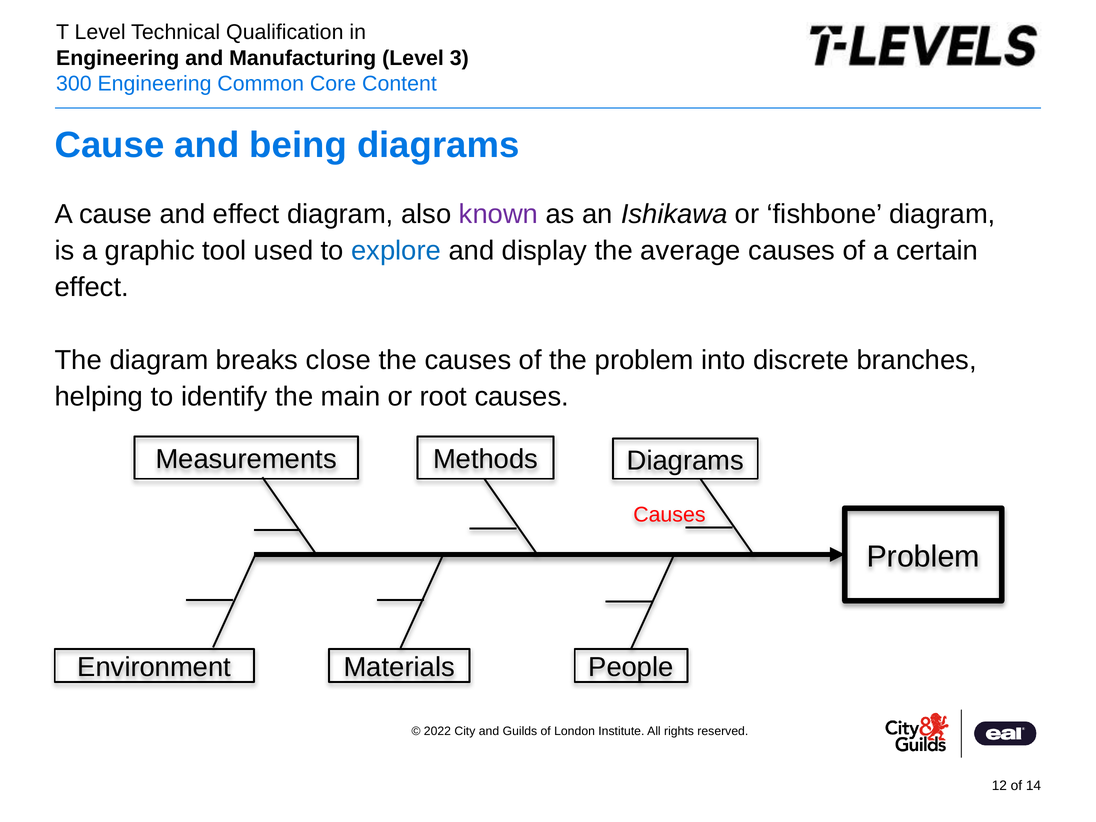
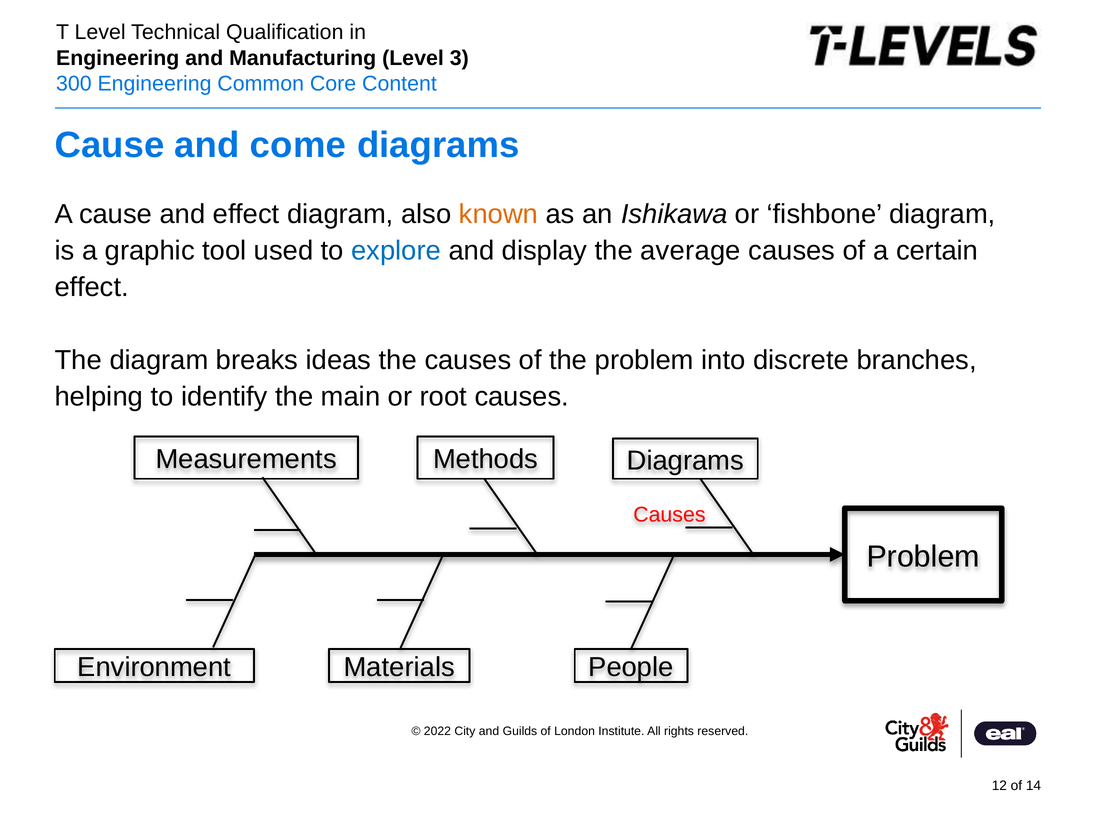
being: being -> come (298, 145)
known colour: purple -> orange (498, 214)
close: close -> ideas (338, 360)
